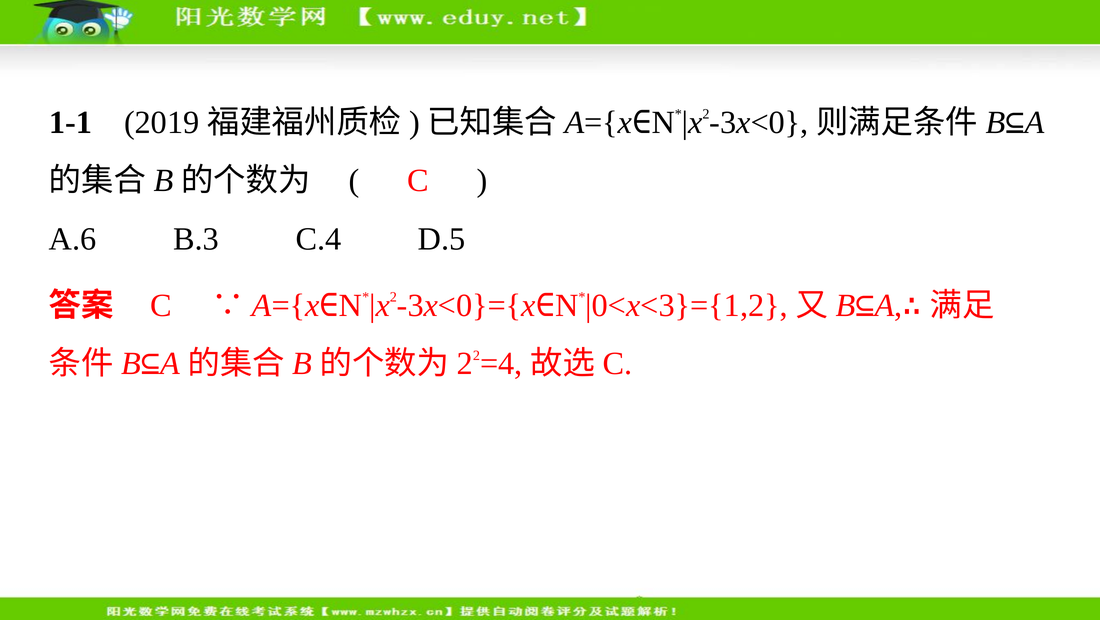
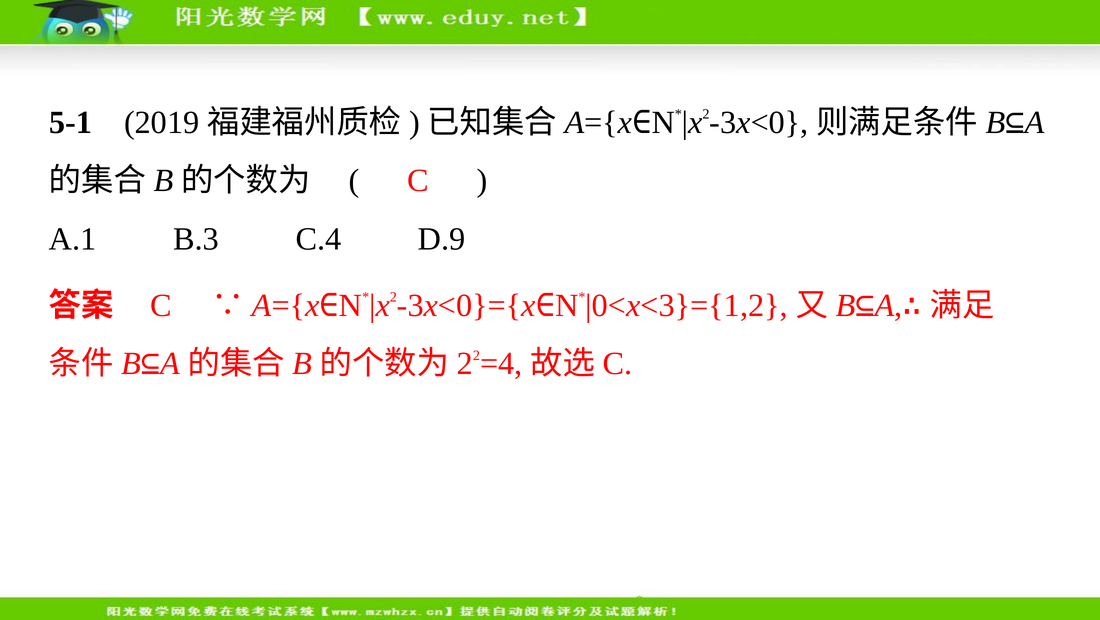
1-1: 1-1 -> 5-1 (70, 123)
A.6: A.6 -> A.1 (73, 239)
D.5: D.5 -> D.9 (442, 239)
